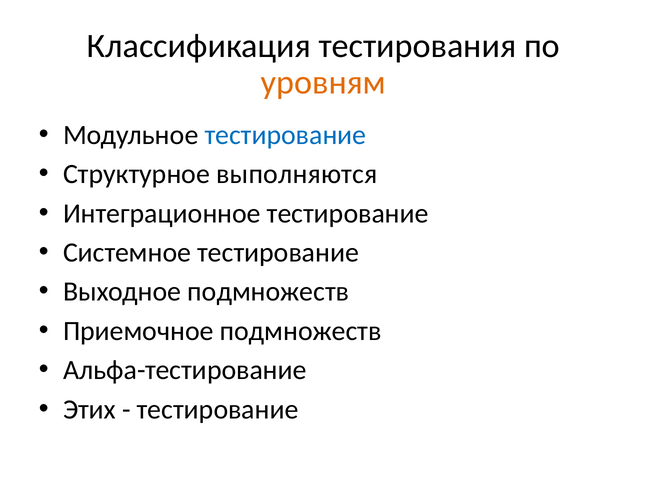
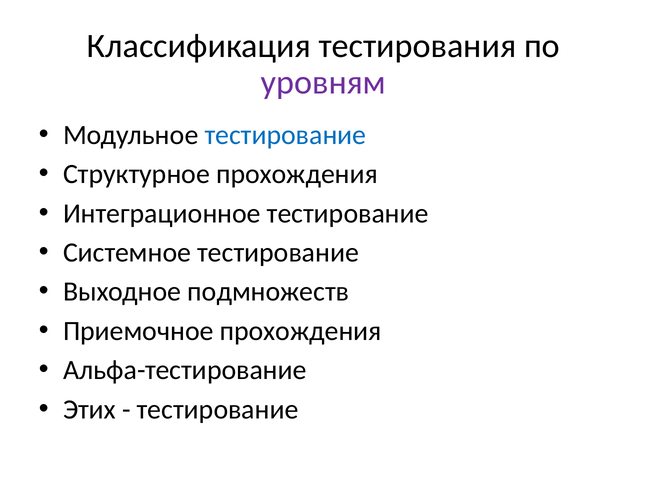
уровням colour: orange -> purple (323, 83)
Структурное выполняются: выполняются -> прохождения (297, 174)
Приемочное подмножеств: подмножеств -> прохождения (301, 331)
